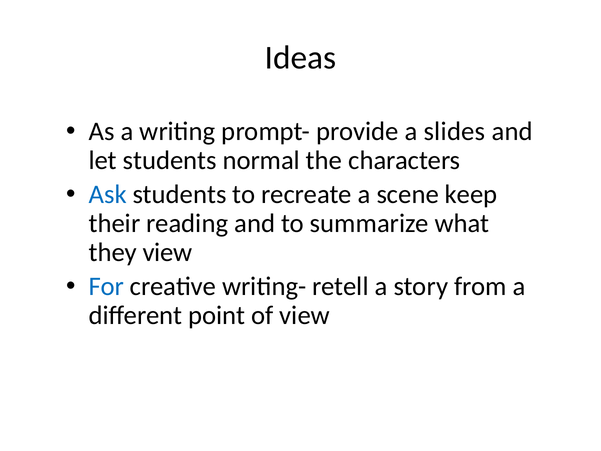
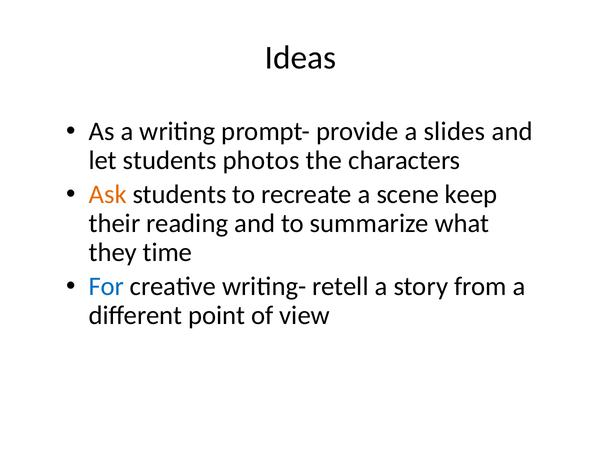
normal: normal -> photos (261, 160)
Ask colour: blue -> orange (108, 194)
they view: view -> time (168, 252)
